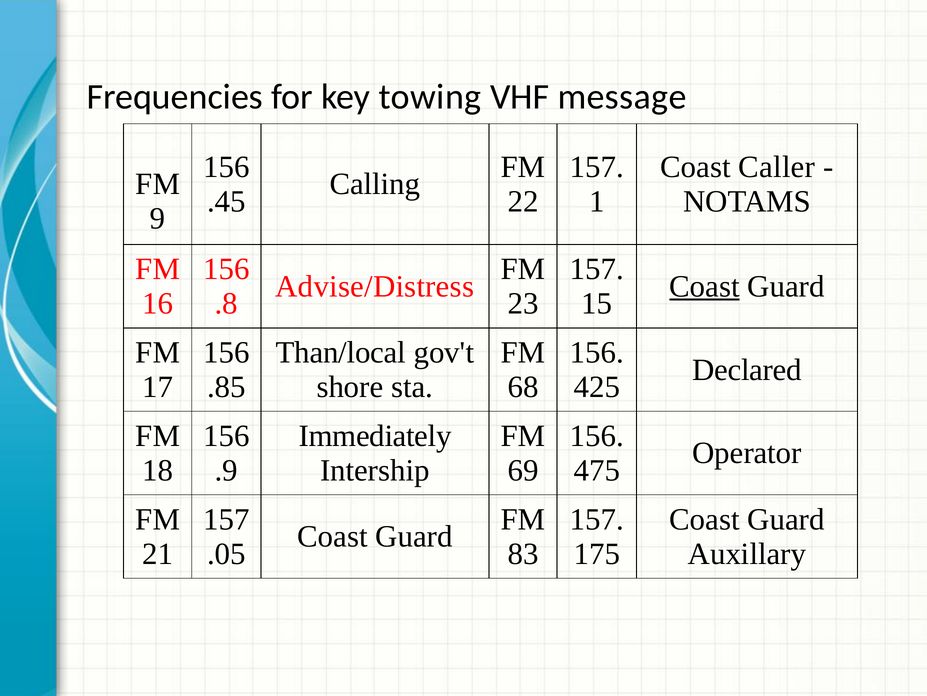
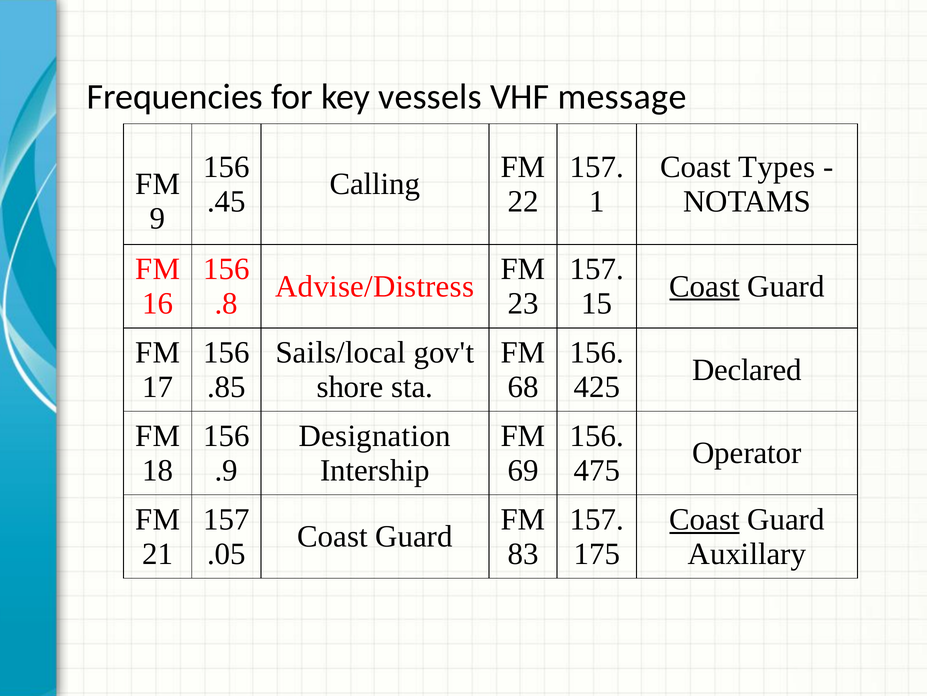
towing: towing -> vessels (430, 97)
Caller: Caller -> Types (777, 167)
Than/local: Than/local -> Sails/local (341, 352)
Immediately: Immediately -> Designation (375, 436)
Coast underline: none -> present (704, 519)
